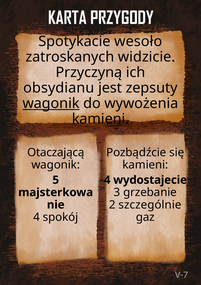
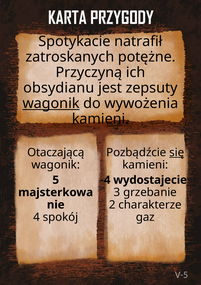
wesoło: wesoło -> natrafił (138, 41)
widzicie: widzicie -> potężne (147, 57)
się underline: none -> present (177, 153)
szczególnie: szczególnie -> charakterze (150, 205)
V-7: V-7 -> V-5 (181, 275)
